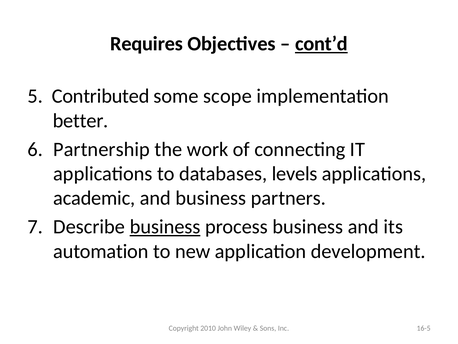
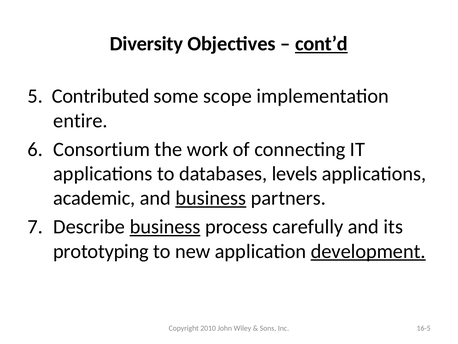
Requires: Requires -> Diversity (147, 44)
better: better -> entire (81, 121)
Partnership: Partnership -> Consortium (102, 149)
business underline: none -> present (211, 198)
process business: business -> carefully (308, 227)
automation: automation -> prototyping (101, 251)
development underline: none -> present (368, 251)
